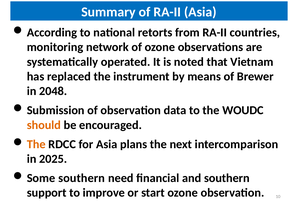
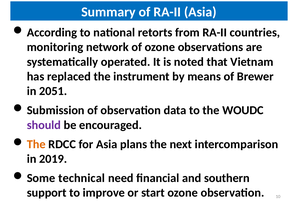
2048: 2048 -> 2051 (53, 91)
should colour: orange -> purple (44, 125)
2025: 2025 -> 2019 (53, 159)
Some southern: southern -> technical (82, 178)
